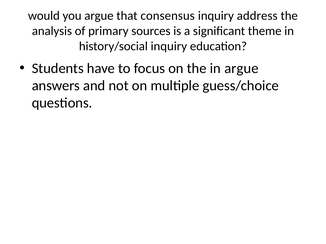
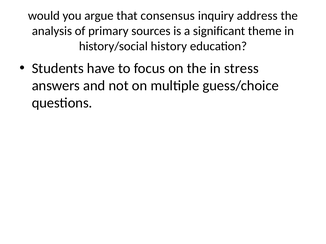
history/social inquiry: inquiry -> history (169, 46)
in argue: argue -> stress (241, 68)
